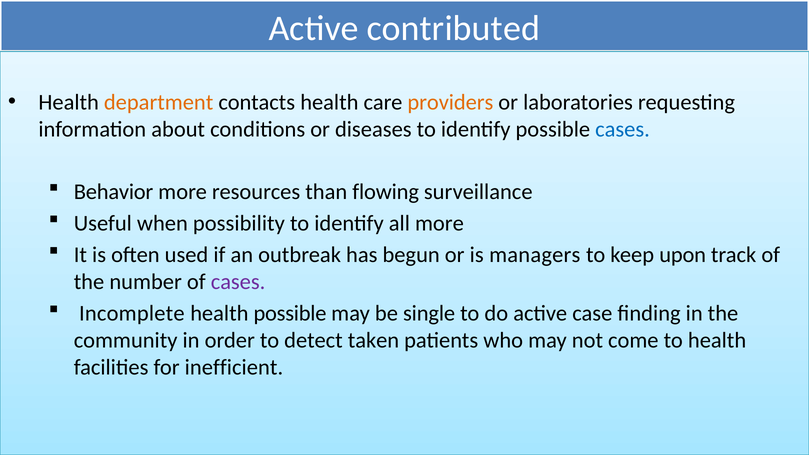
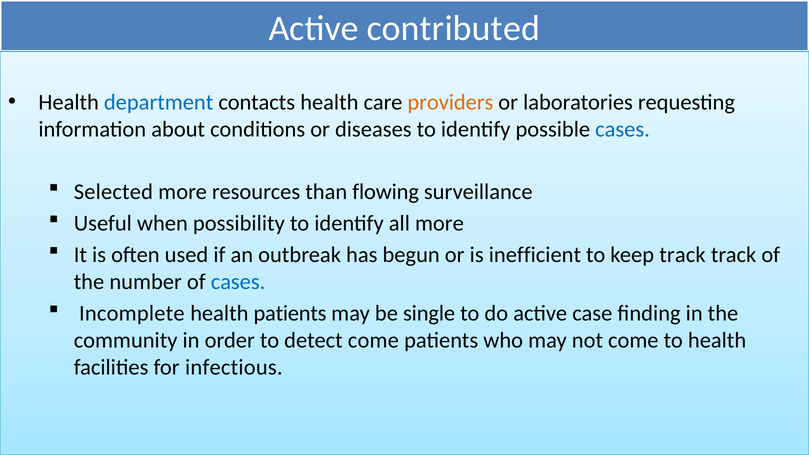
department colour: orange -> blue (159, 102)
Behavior: Behavior -> Selected (113, 192)
managers: managers -> inefficient (535, 255)
keep upon: upon -> track (682, 255)
cases colour: purple -> blue (238, 282)
health possible: possible -> patients (290, 313)
detect taken: taken -> come (373, 340)
inefficient: inefficient -> infectious (234, 367)
